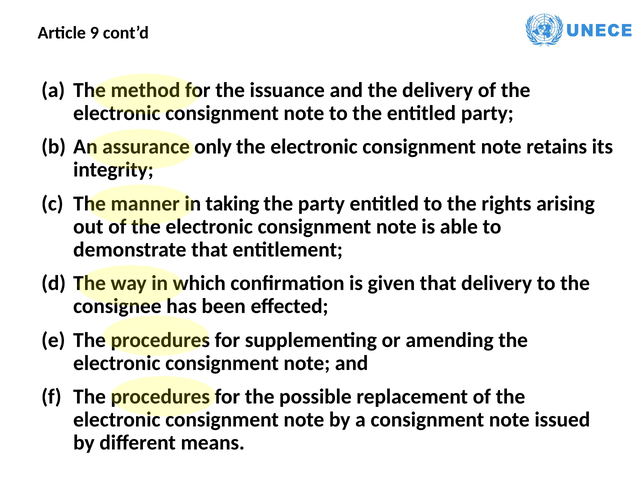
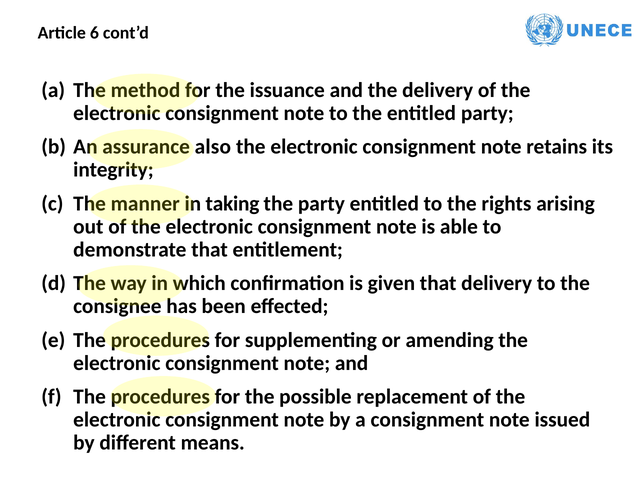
9: 9 -> 6 (94, 33)
only: only -> also (213, 147)
